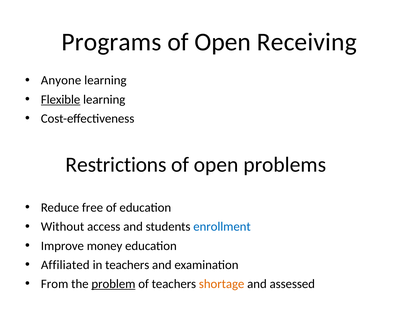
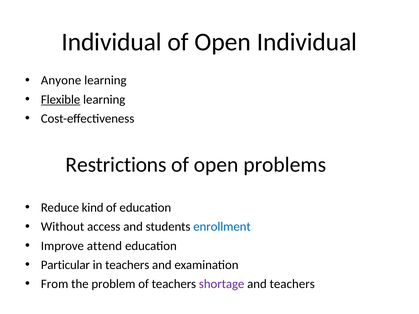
Programs: Programs -> Individual (112, 42)
Open Receiving: Receiving -> Individual (307, 42)
free: free -> kind (93, 208)
money: money -> attend (104, 246)
Affiliated: Affiliated -> Particular (65, 265)
problem underline: present -> none (113, 284)
shortage colour: orange -> purple (222, 284)
and assessed: assessed -> teachers (292, 284)
